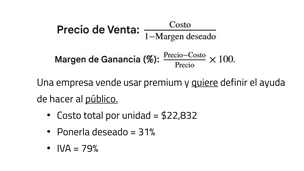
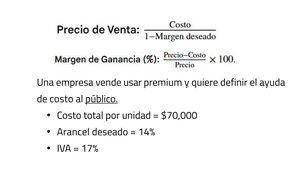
quiere underline: present -> none (205, 82)
de hacer: hacer -> costo (61, 99)
$22,832: $22,832 -> $70,000 (179, 116)
Ponerla: Ponerla -> Arancel (73, 132)
31%: 31% -> 14% (147, 132)
79%: 79% -> 17% (90, 149)
